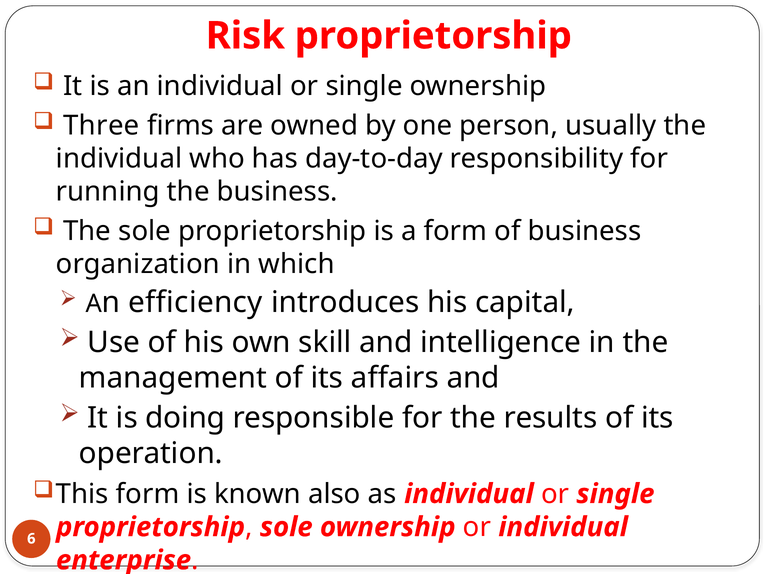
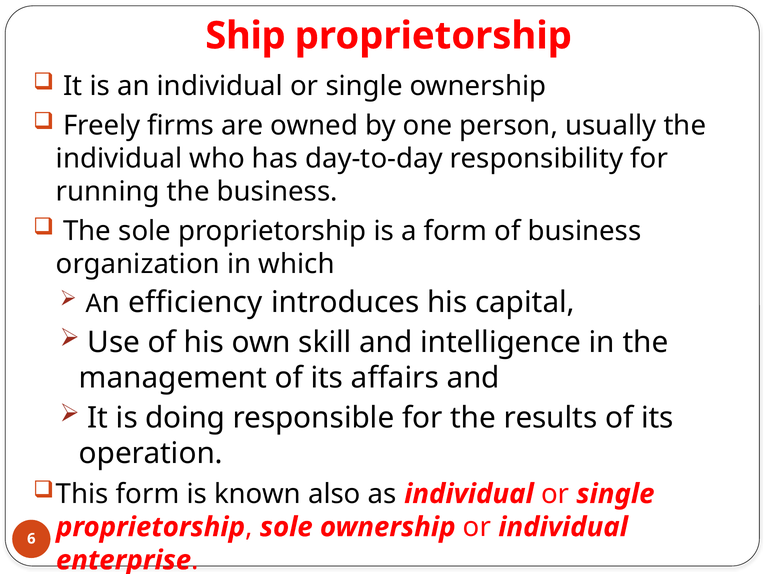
Risk: Risk -> Ship (245, 36)
Three: Three -> Freely (102, 125)
